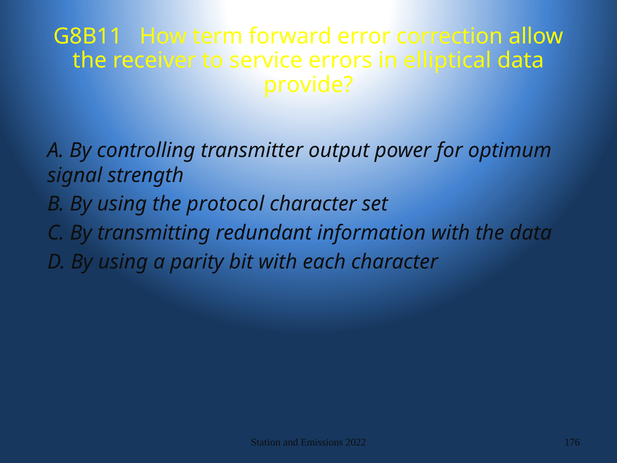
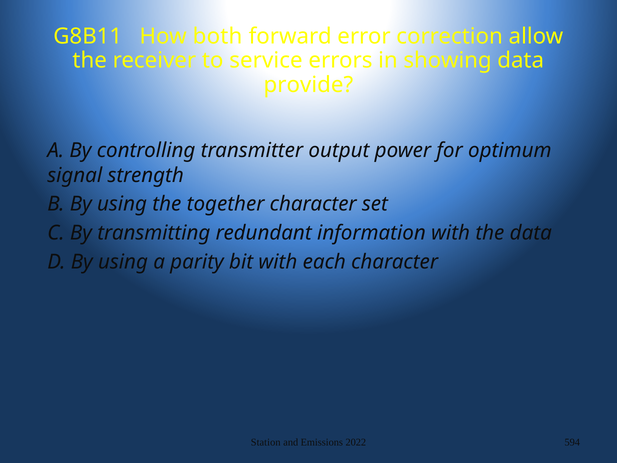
term: term -> both (218, 37)
elliptical: elliptical -> showing (448, 61)
protocol: protocol -> together (226, 204)
176: 176 -> 594 (572, 442)
